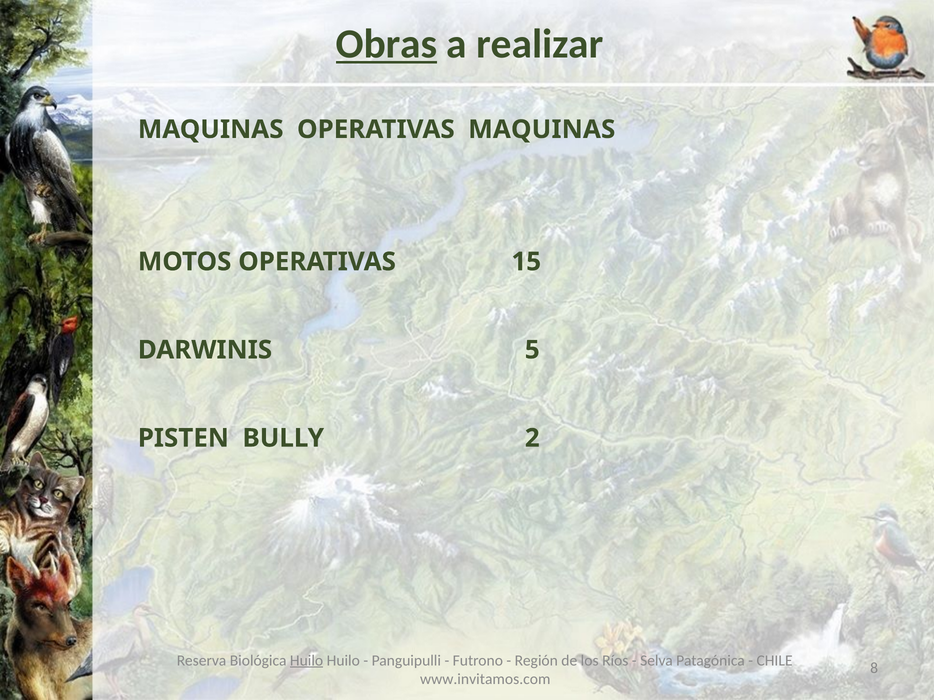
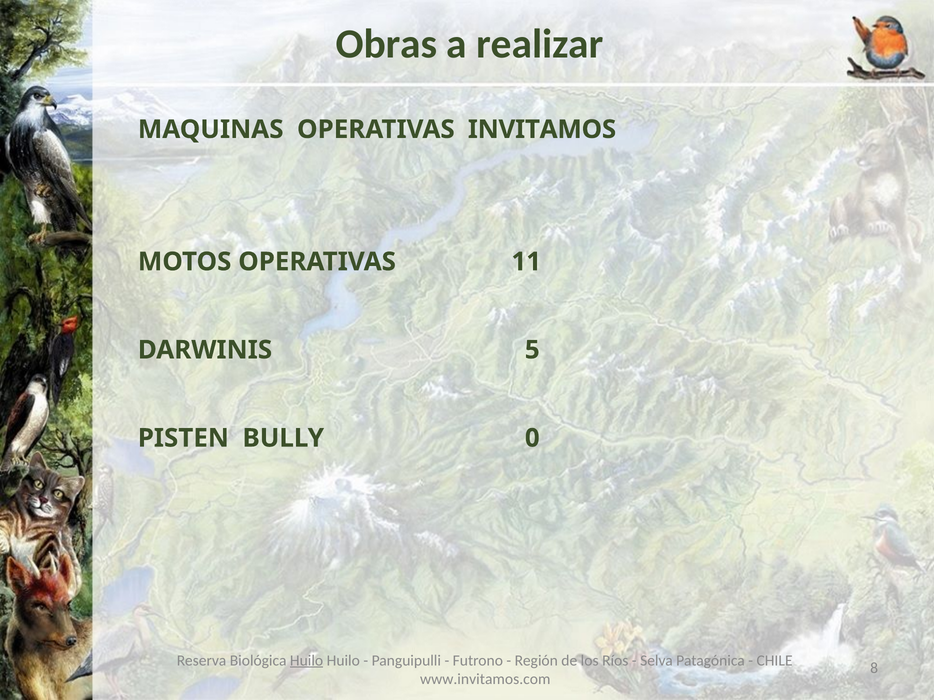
Obras underline: present -> none (387, 44)
OPERATIVAS MAQUINAS: MAQUINAS -> INVITAMOS (542, 130)
15: 15 -> 11 (526, 262)
2: 2 -> 0 (532, 438)
